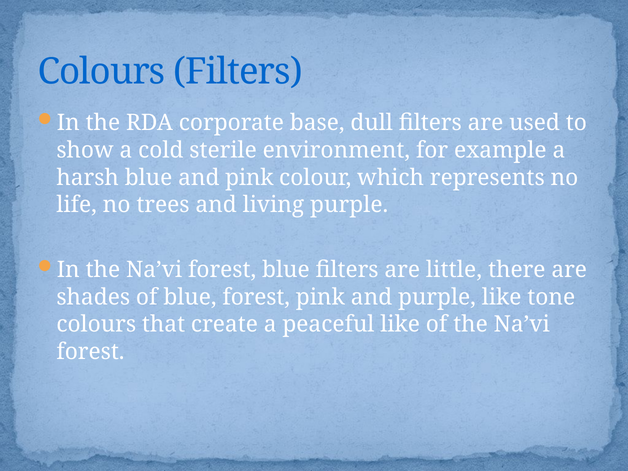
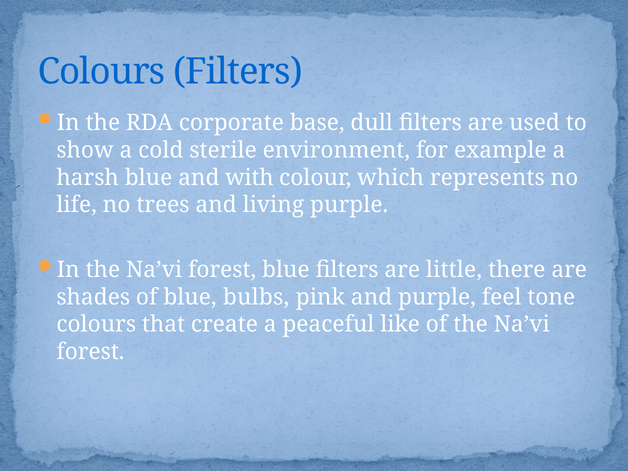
and pink: pink -> with (249, 178)
blue forest: forest -> bulbs (256, 297)
purple like: like -> feel (502, 297)
